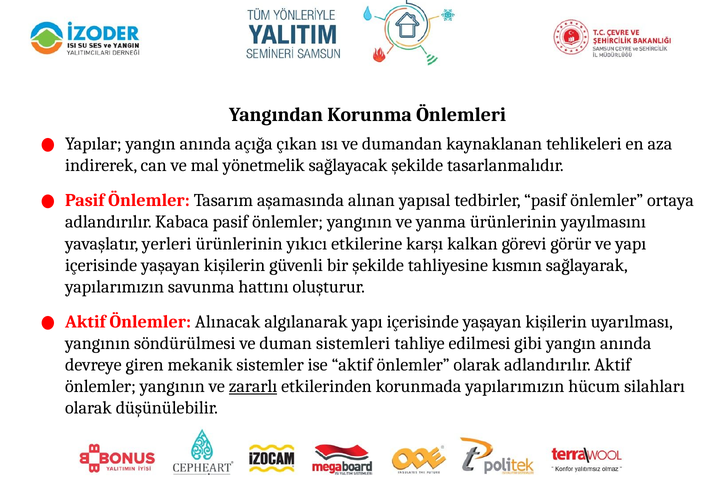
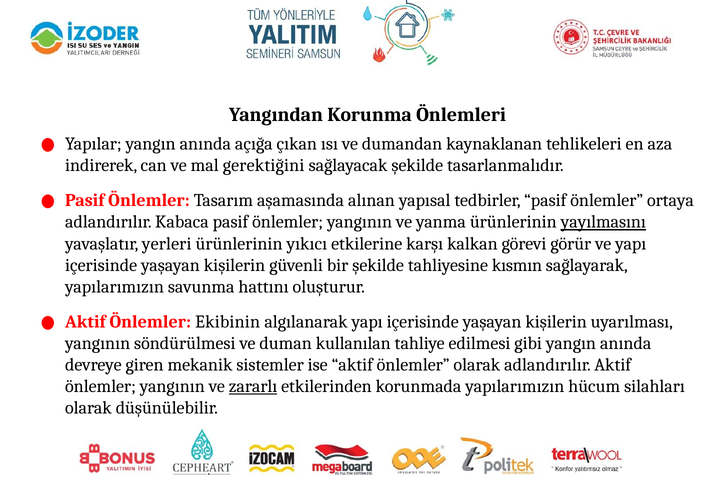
yönetmelik: yönetmelik -> gerektiğini (264, 166)
yayılmasını underline: none -> present (603, 222)
Alınacak: Alınacak -> Ekibinin (228, 322)
sistemleri: sistemleri -> kullanılan (353, 344)
